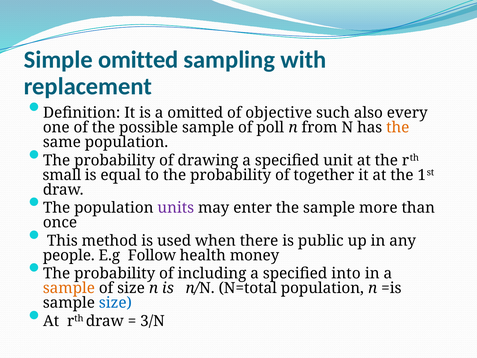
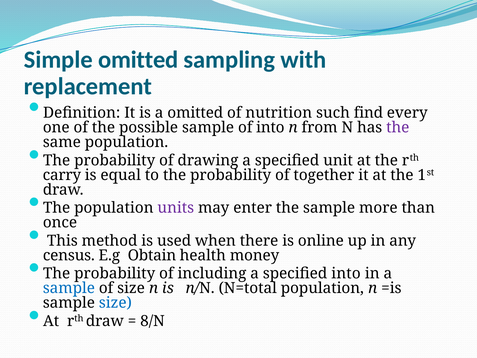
objective: objective -> nutrition (279, 113)
also: also -> find (368, 113)
of poll: poll -> into (270, 128)
the colour: orange -> purple (398, 128)
small: small -> carry (62, 175)
public: public -> online (321, 241)
people: people -> census (69, 255)
Follow: Follow -> Obtain (152, 255)
sample colour: orange -> blue (69, 288)
3/N: 3/N -> 8/N (152, 321)
